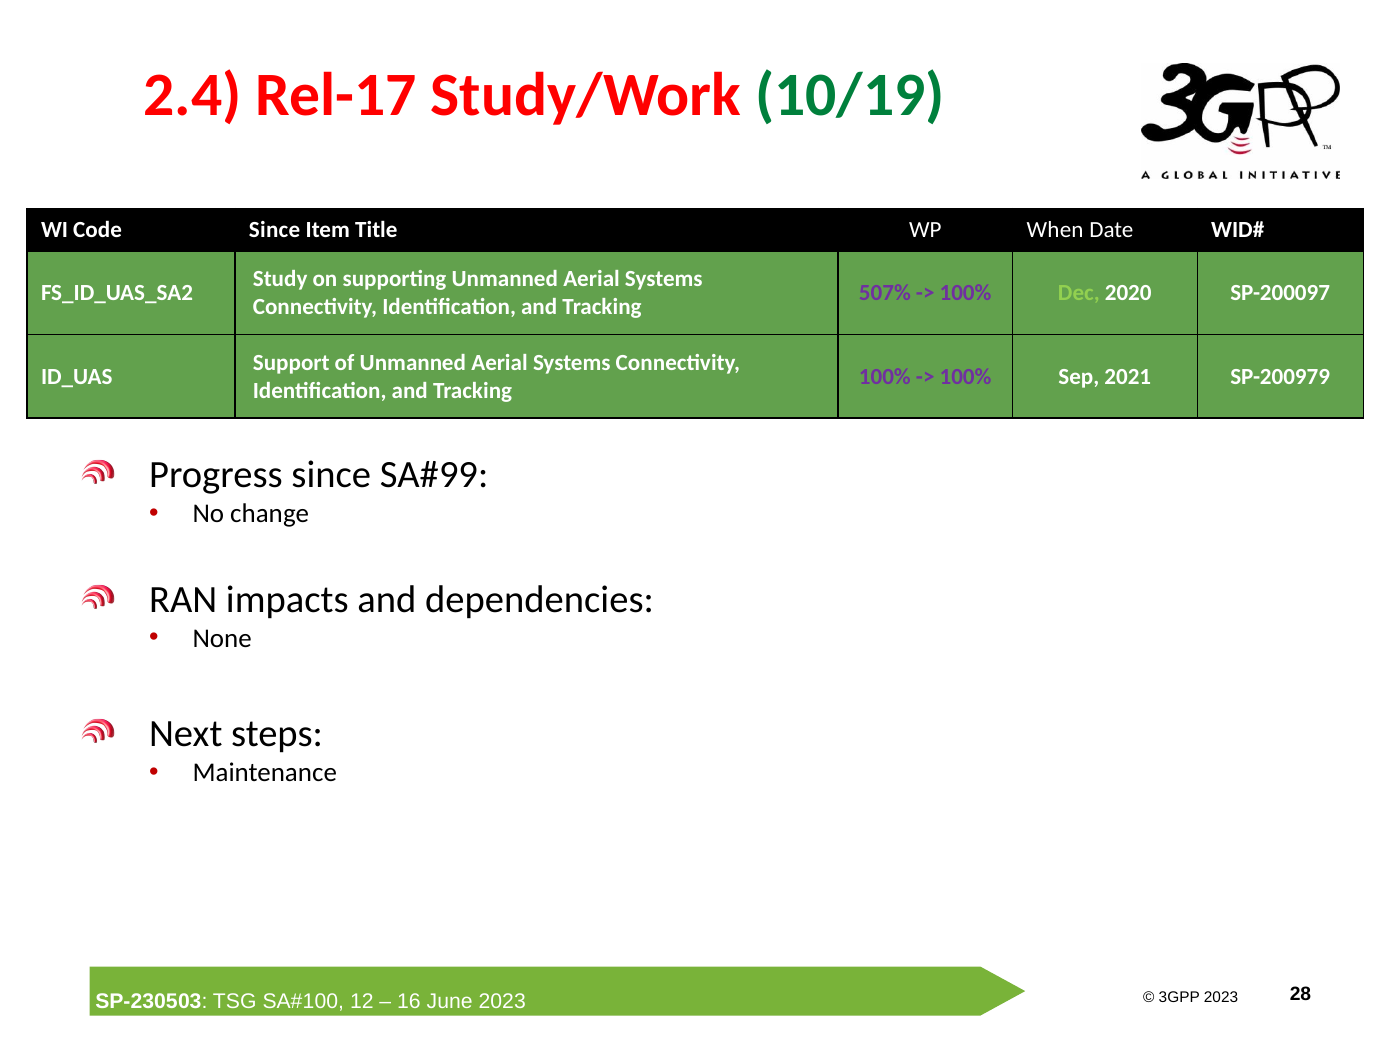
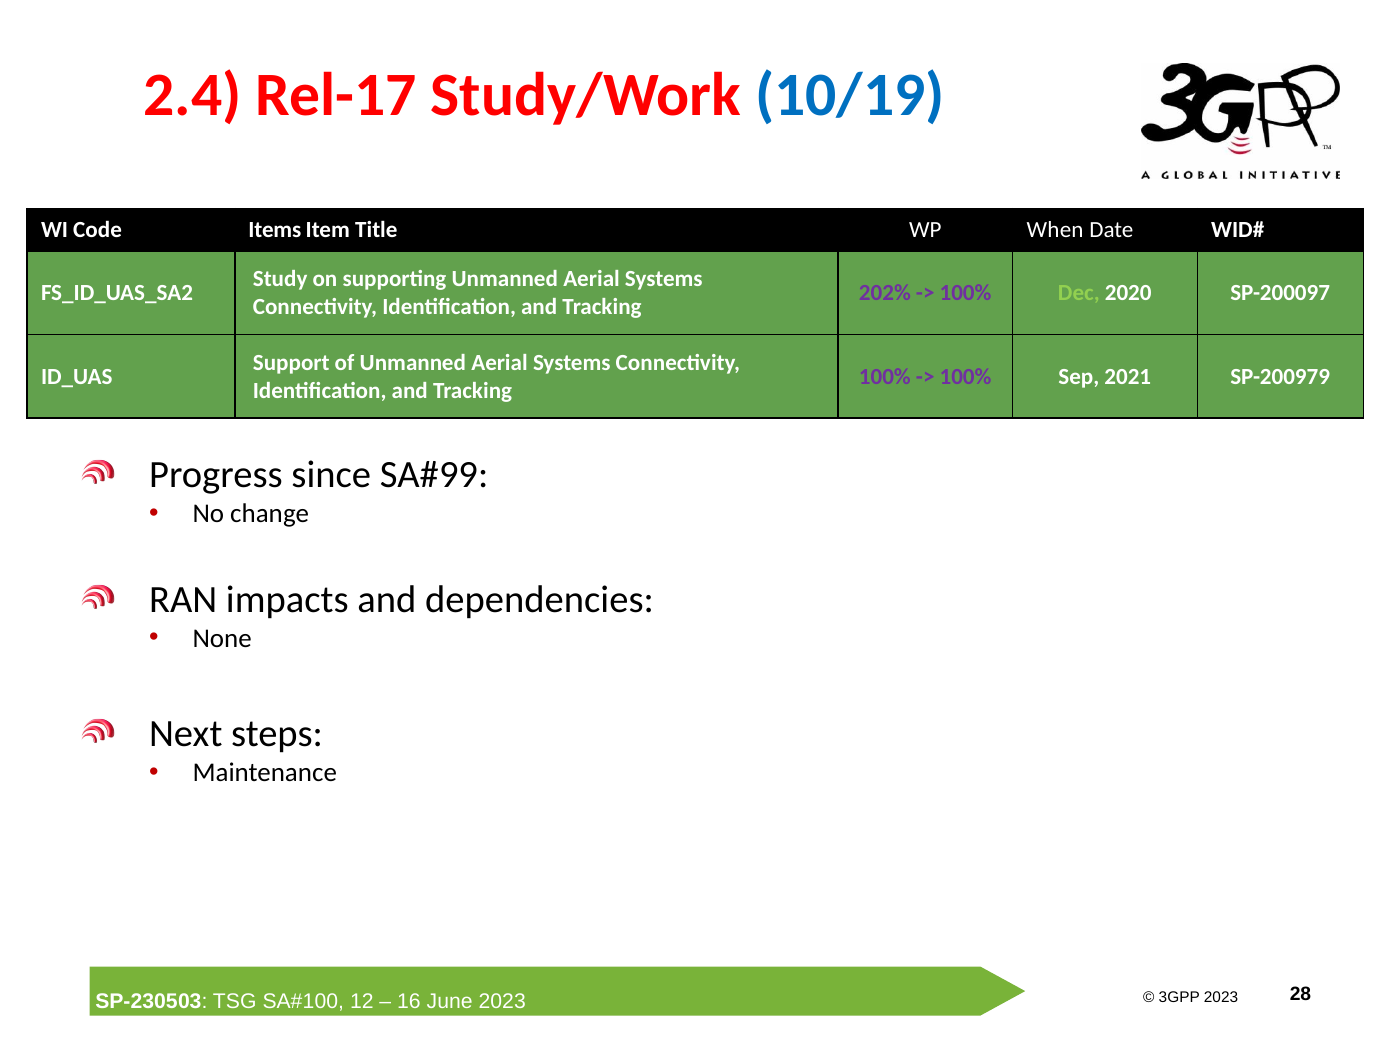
10/19 colour: green -> blue (850, 96)
Code Since: Since -> Items (275, 230)
507%: 507% -> 202% (885, 293)
